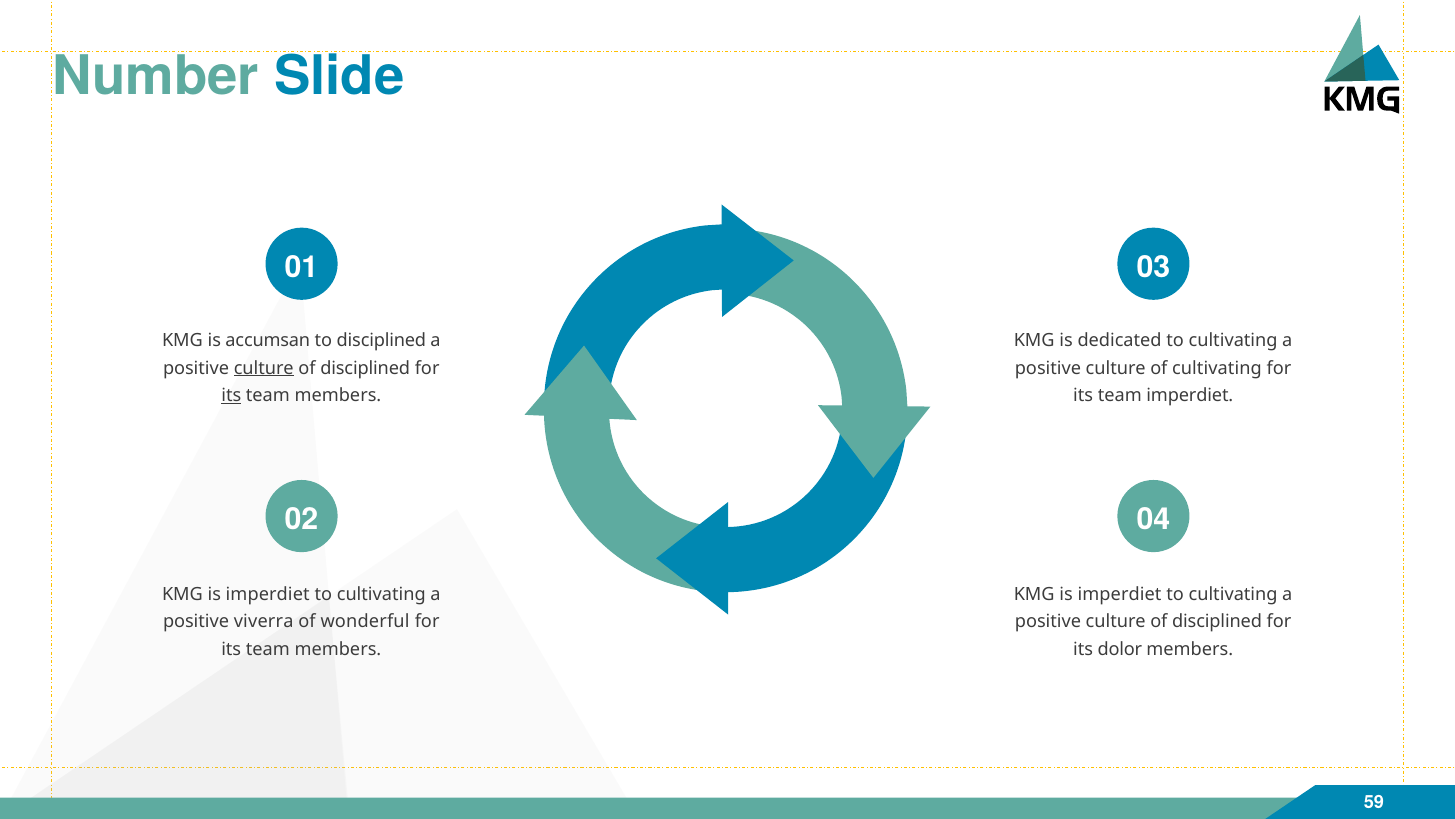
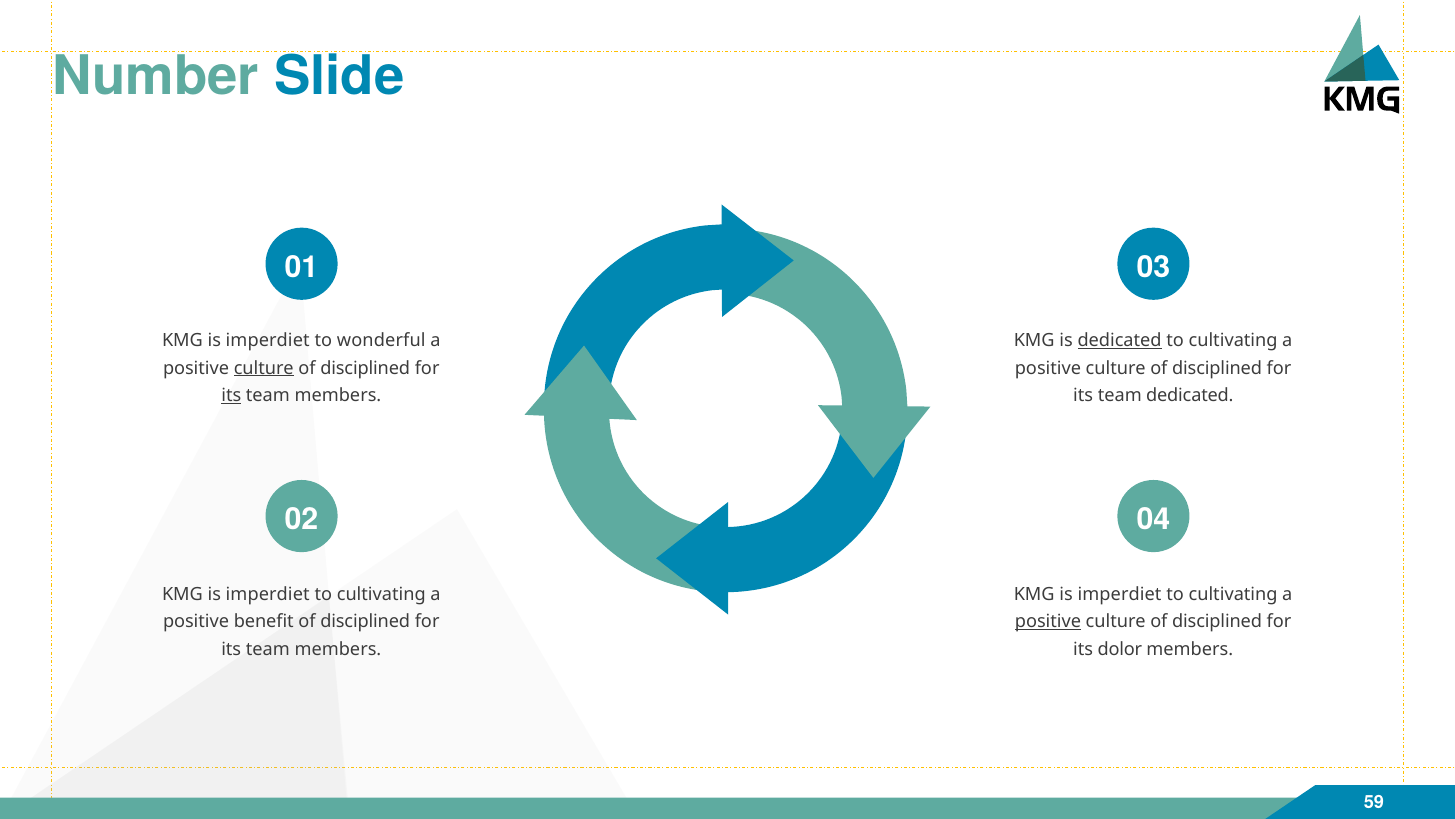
accumsan: accumsan -> imperdiet (268, 341)
to disciplined: disciplined -> wonderful (381, 341)
dedicated underline: none -> present (1120, 341)
cultivating: cultivating -> disciplined (1217, 368)
team imperdiet: imperdiet -> dedicated (1190, 395)
viverra: viverra -> benefit (264, 621)
wonderful: wonderful -> disciplined (365, 621)
positive underline: none -> present (1048, 621)
